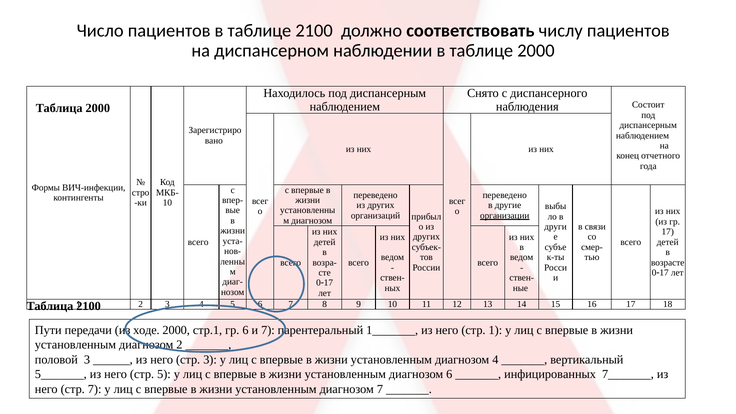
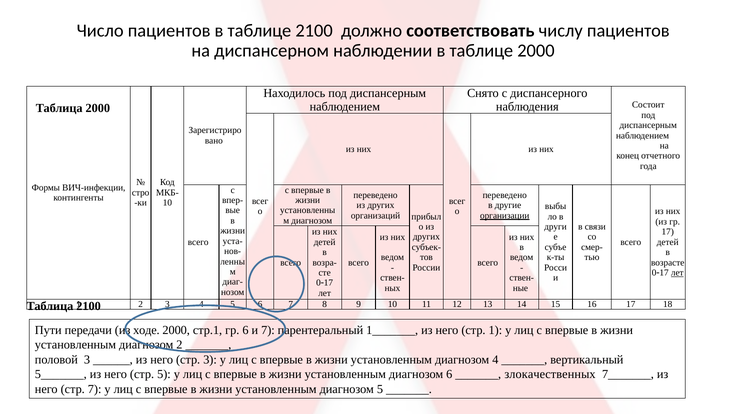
лет underline: none -> present (677, 273)
инфицированных: инфицированных -> злокачественных (550, 374)
диагнозом 7: 7 -> 5 (380, 389)
